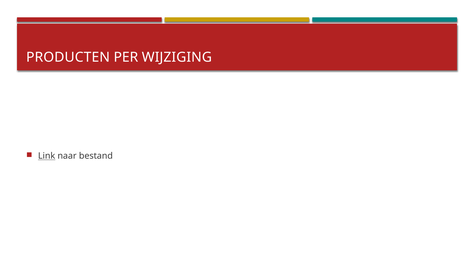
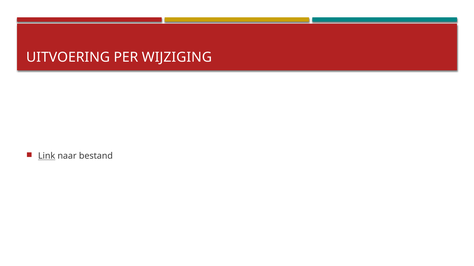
PRODUCTEN: PRODUCTEN -> UITVOERING (68, 58)
